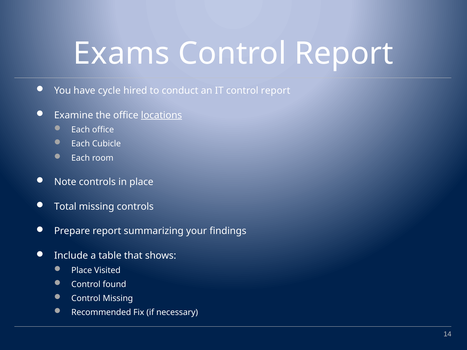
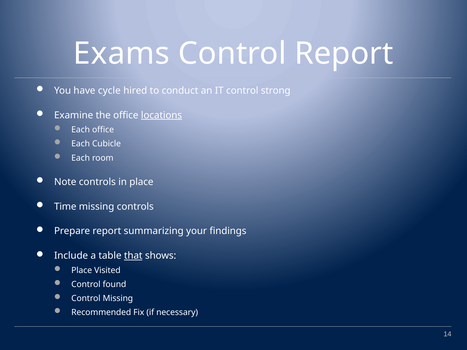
IT control report: report -> strong (276, 91)
Total: Total -> Time (65, 207)
that underline: none -> present (133, 256)
